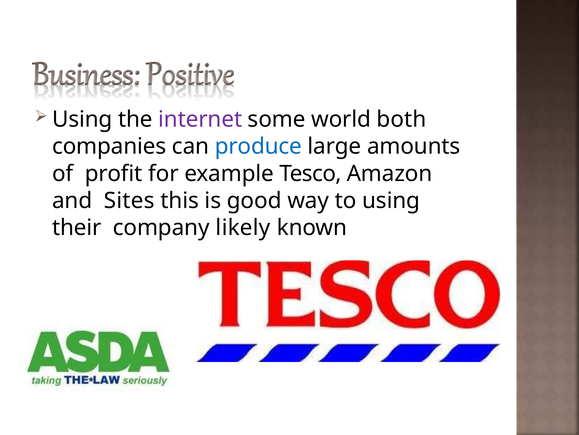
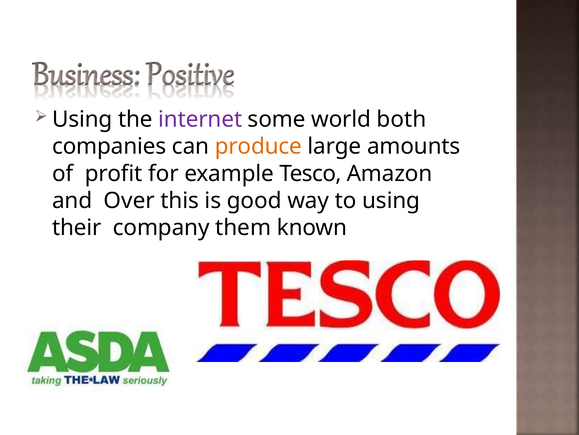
produce colour: blue -> orange (258, 146)
Sites: Sites -> Over (129, 200)
likely: likely -> them (243, 227)
